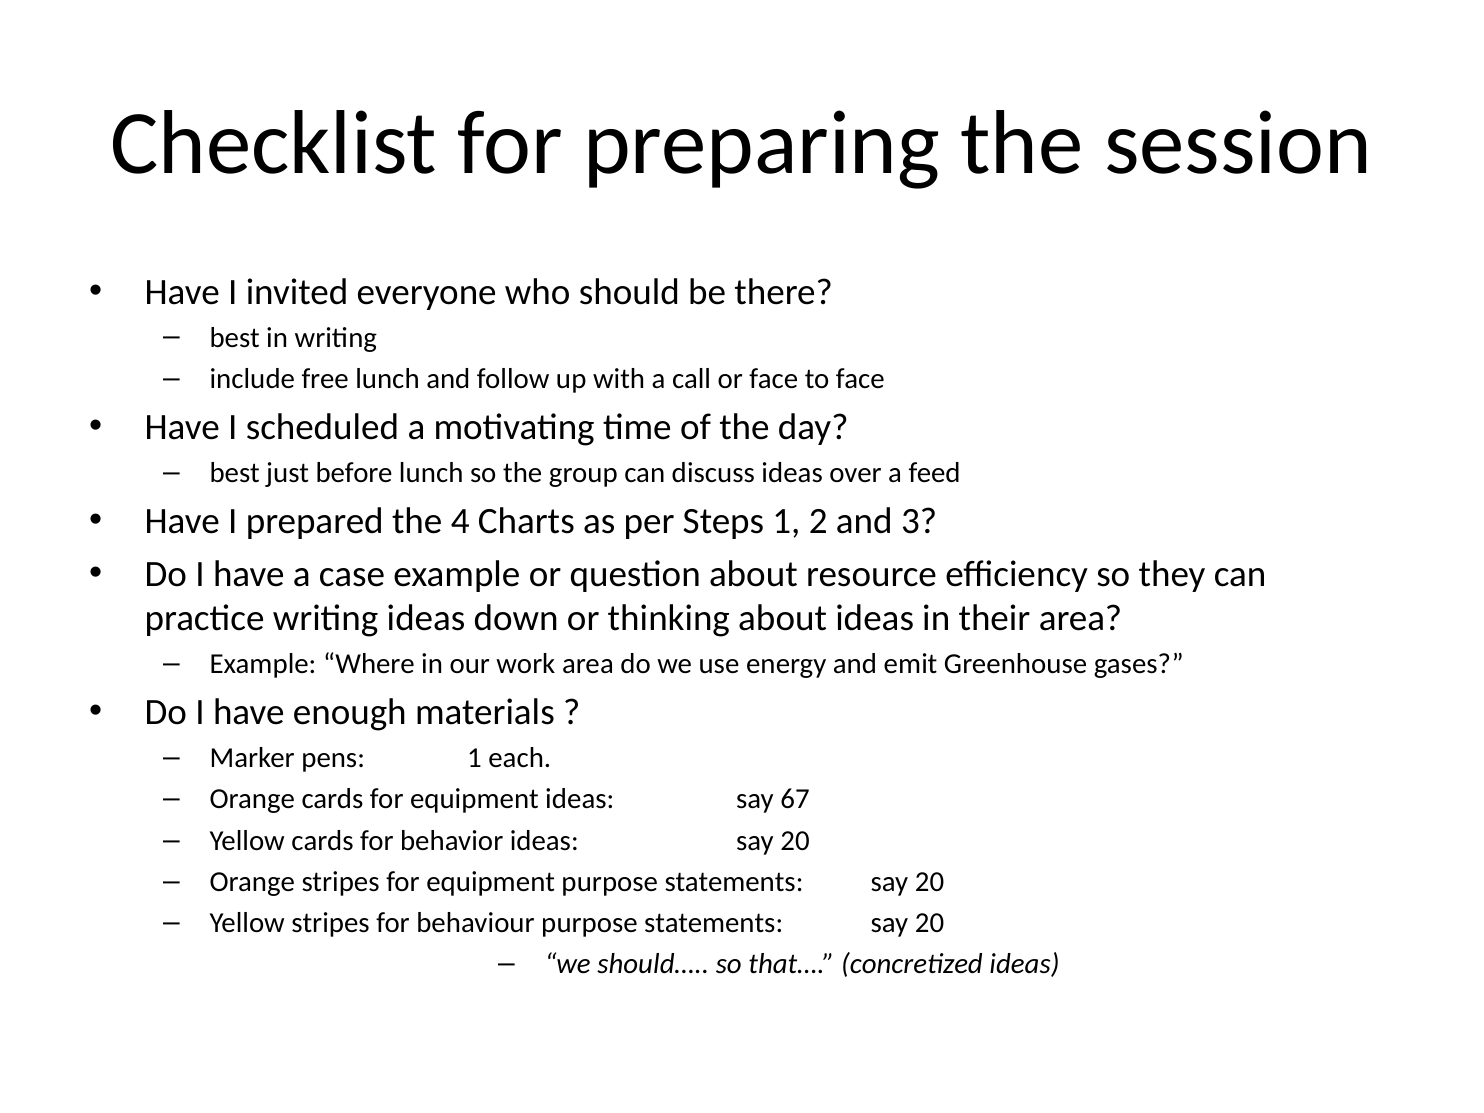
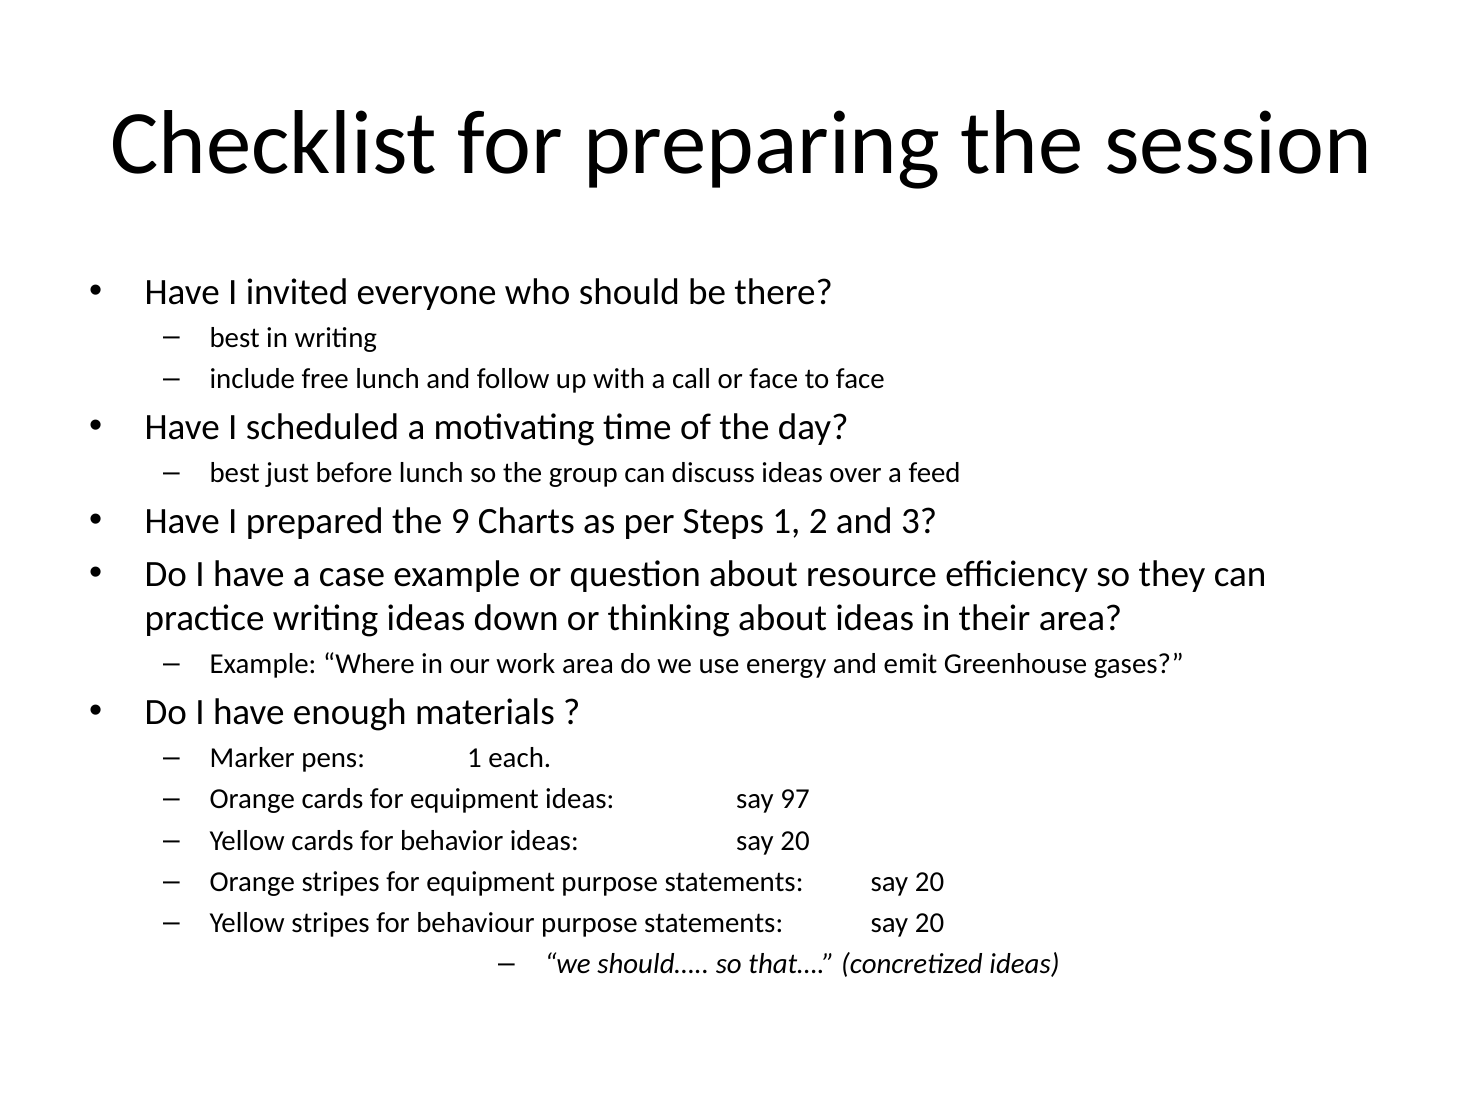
4: 4 -> 9 (460, 521)
67: 67 -> 97 (795, 799)
